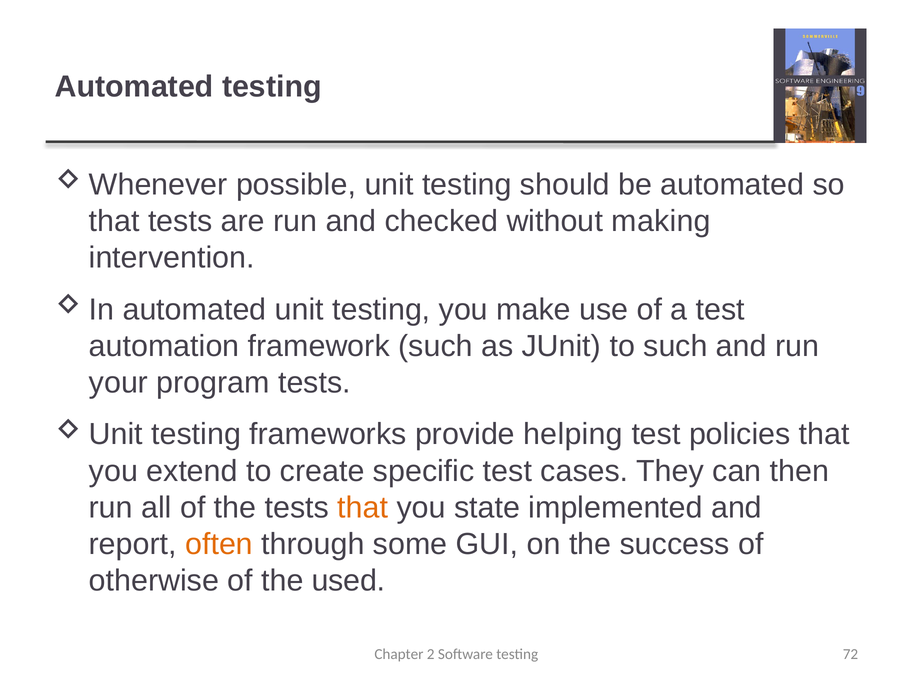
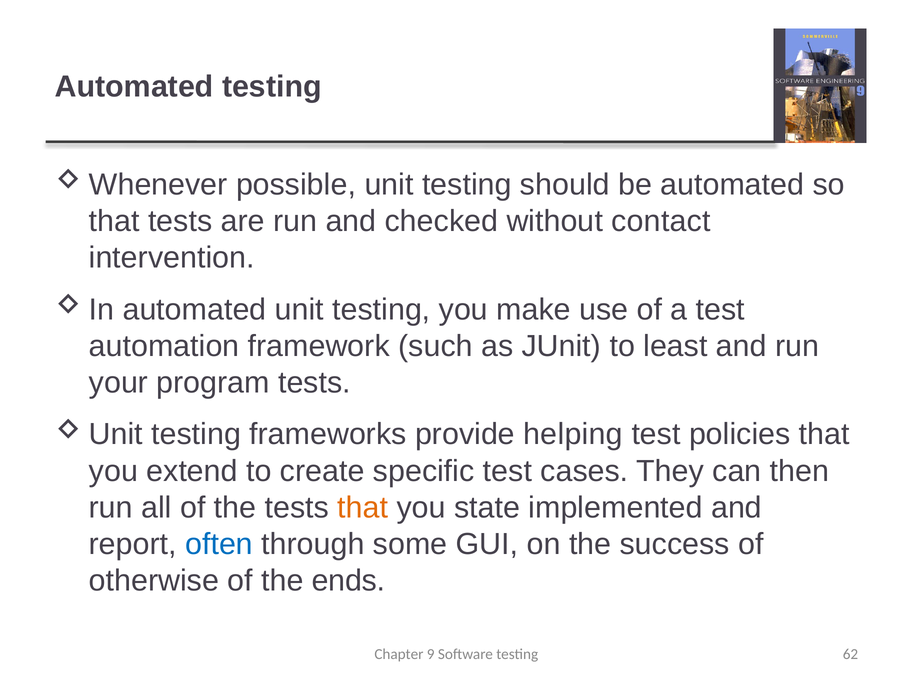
making: making -> contact (661, 221)
to such: such -> least (675, 346)
often colour: orange -> blue (219, 544)
used: used -> ends (348, 580)
2: 2 -> 9 (431, 654)
72: 72 -> 62 (851, 654)
